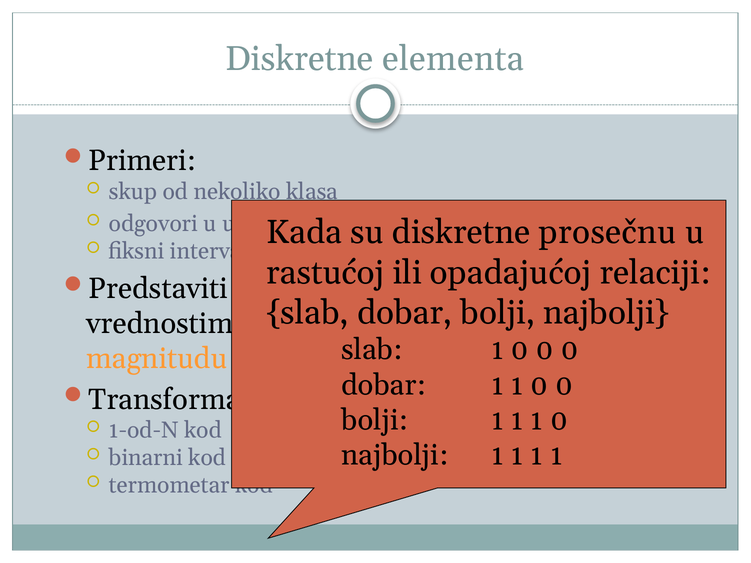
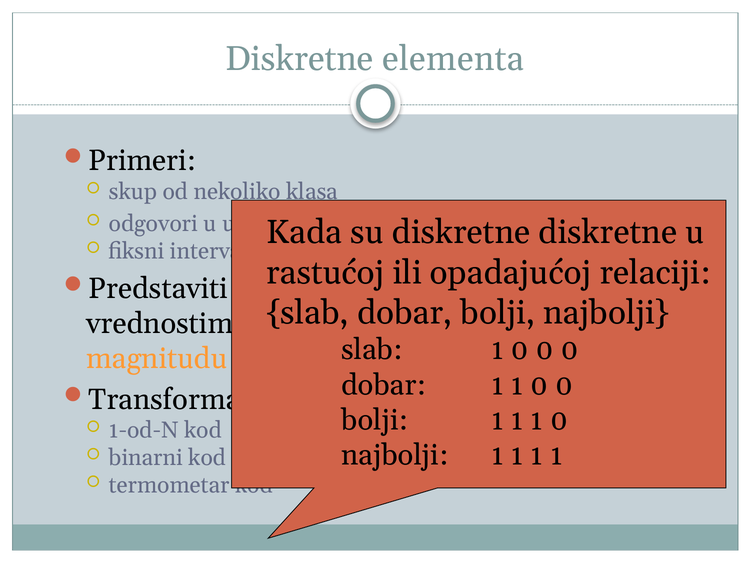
prosečnu: prosečnu -> diskretne (608, 233)
